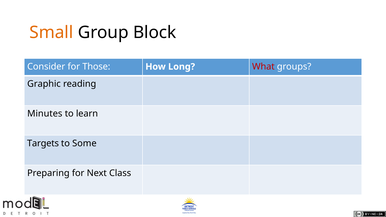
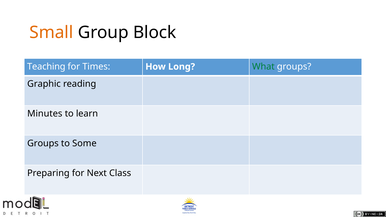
Consider: Consider -> Teaching (46, 67)
Those: Those -> Times (96, 67)
What colour: red -> green (263, 67)
Targets: Targets -> Groups (43, 144)
